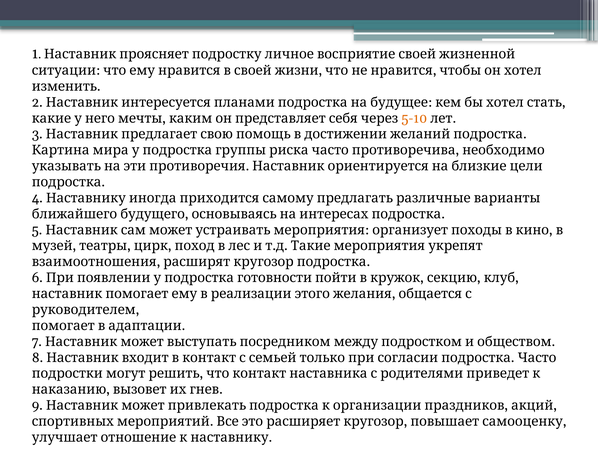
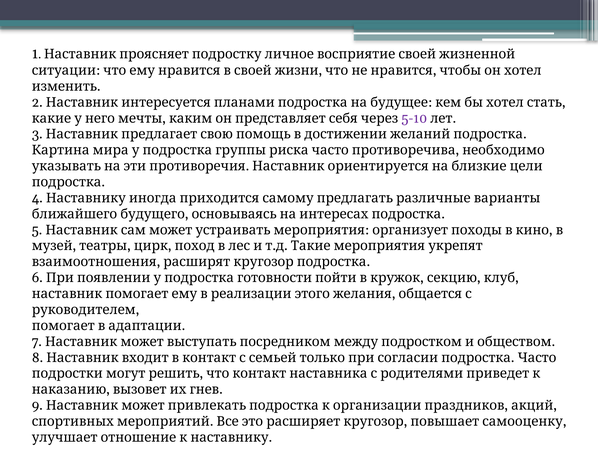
5-10 colour: orange -> purple (414, 118)
